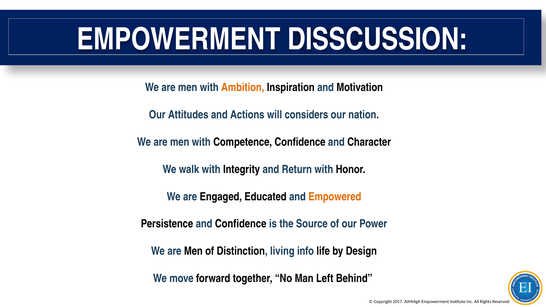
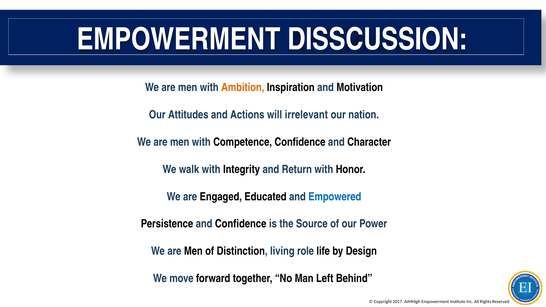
considers: considers -> irrelevant (306, 115)
Empowered colour: orange -> blue (335, 197)
info: info -> role (306, 251)
